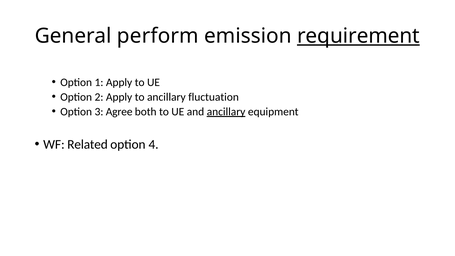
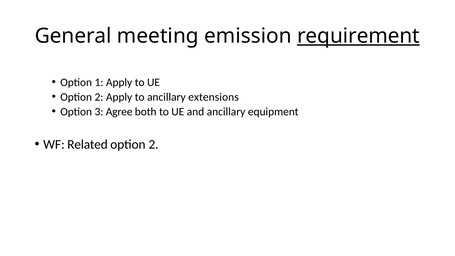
perform: perform -> meeting (158, 36)
fluctuation: fluctuation -> extensions (214, 97)
ancillary underline: present -> none (226, 112)
4: 4 -> 2 (154, 144)
